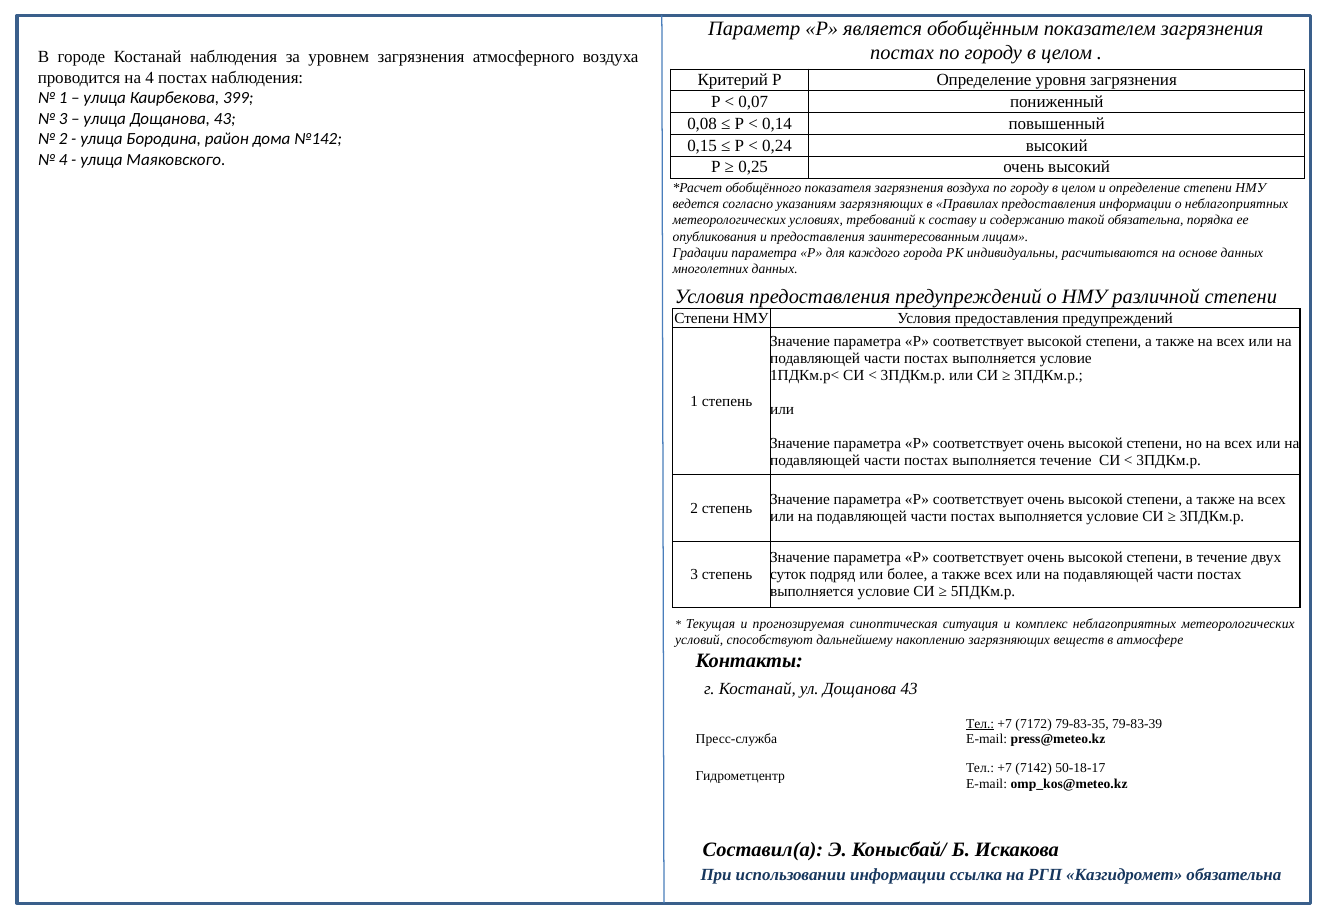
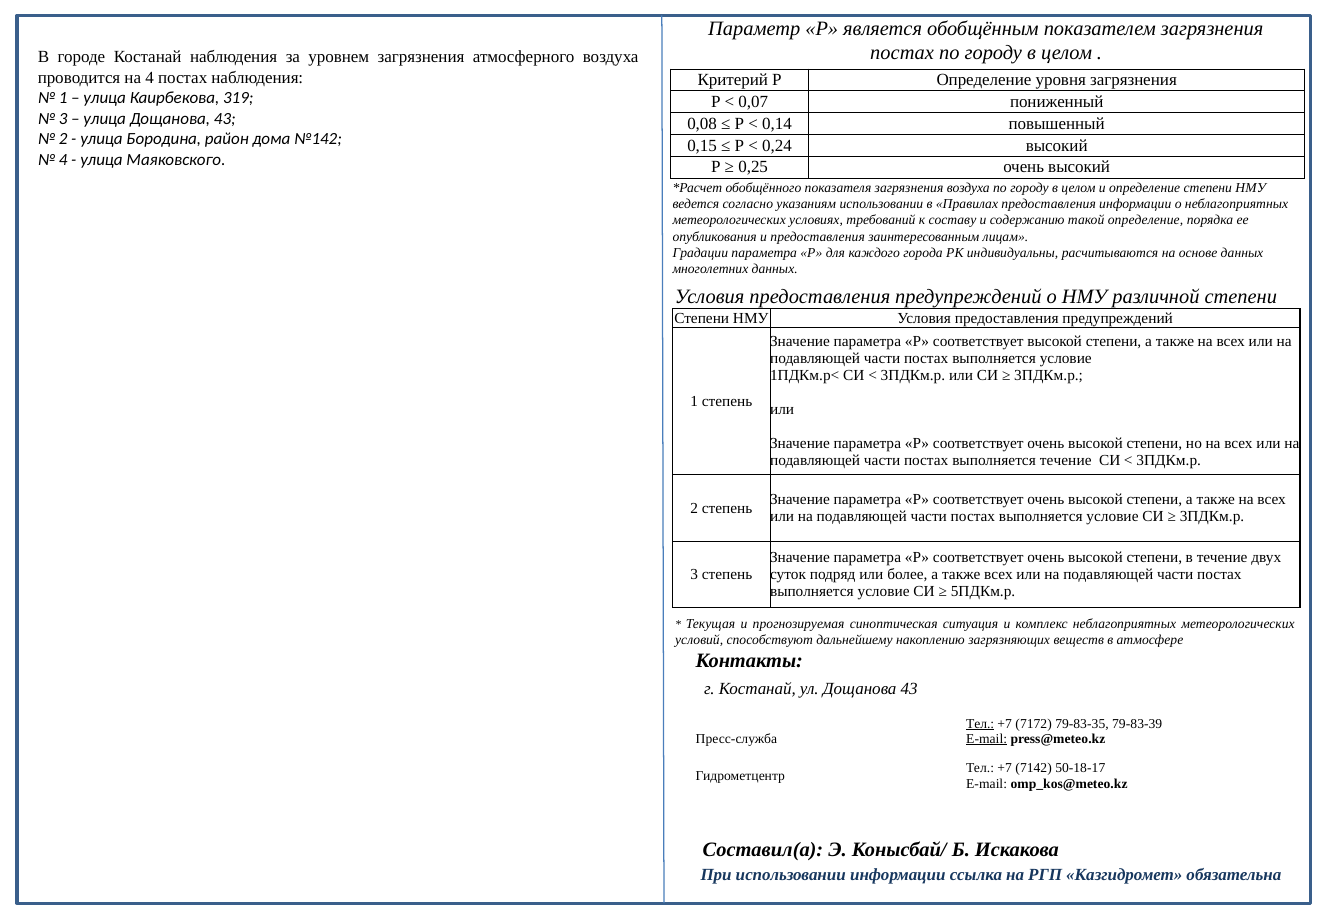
399: 399 -> 319 (238, 98)
указаниям загрязняющих: загрязняющих -> использовании (881, 204)
такой обязательна: обязательна -> определение (1146, 220)
E-mail underline: none -> present (987, 739)
